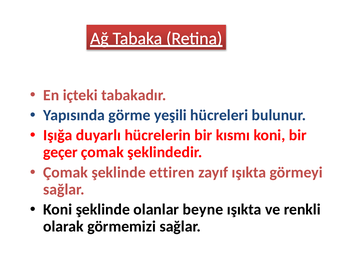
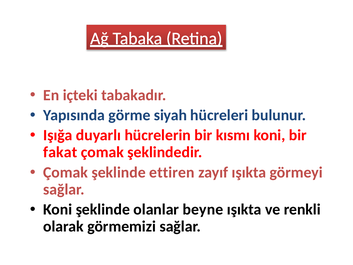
yeşili: yeşili -> siyah (170, 115)
geçer: geçer -> fakat (60, 152)
